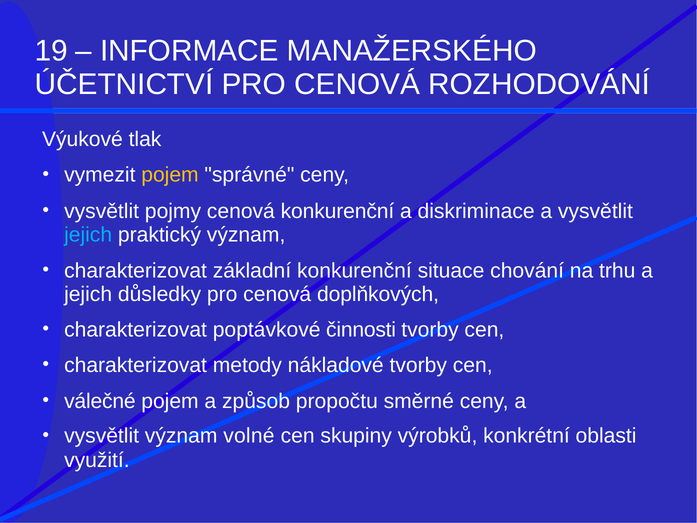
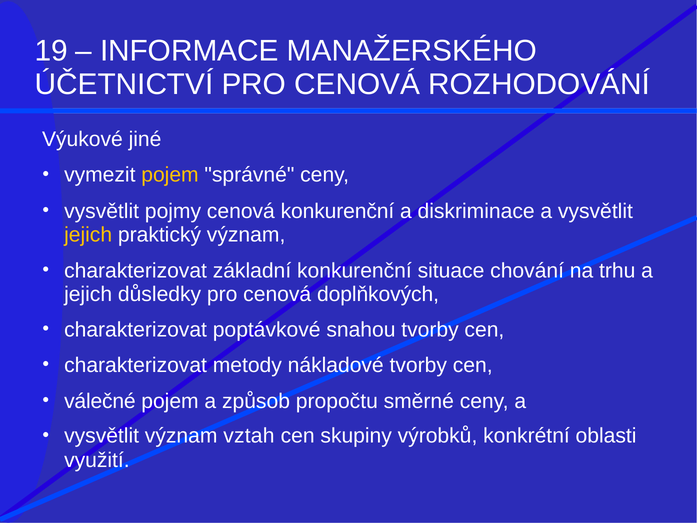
tlak: tlak -> jiné (145, 139)
jejich colour: light blue -> yellow (88, 235)
činnosti: činnosti -> snahou (361, 329)
volné: volné -> vztah (249, 436)
